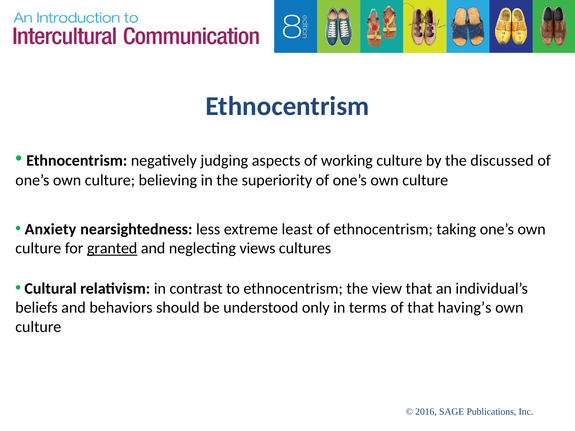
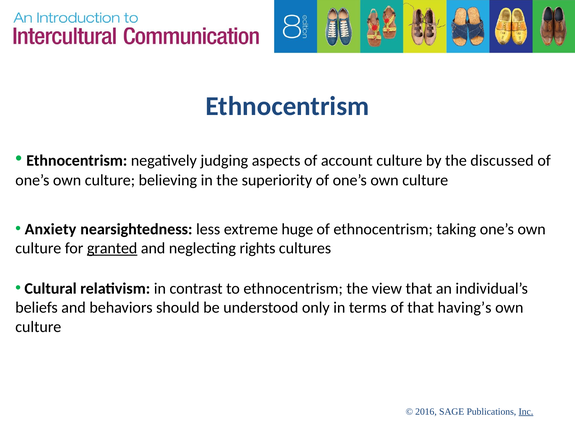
working: working -> account (347, 161)
least: least -> huge (297, 229)
views: views -> rights (258, 248)
Inc underline: none -> present (526, 412)
